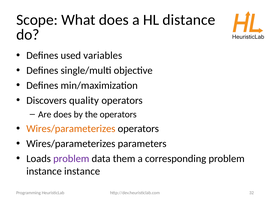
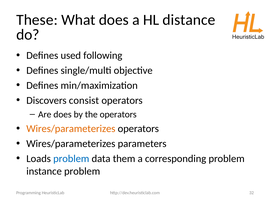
Scope: Scope -> These (37, 20)
variables: variables -> following (103, 56)
quality: quality -> consist (84, 101)
problem colour: purple -> blue (71, 159)
instance instance: instance -> problem (82, 172)
